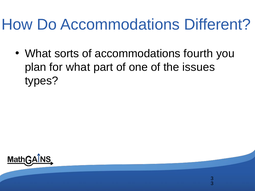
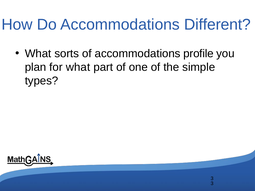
fourth: fourth -> profile (198, 54)
issues: issues -> simple (199, 67)
